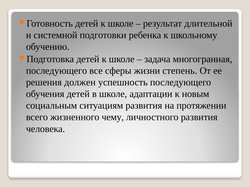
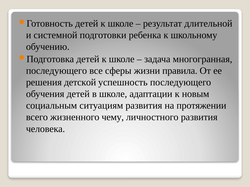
степень: степень -> правила (180, 71)
должен: должен -> детской (80, 83)
